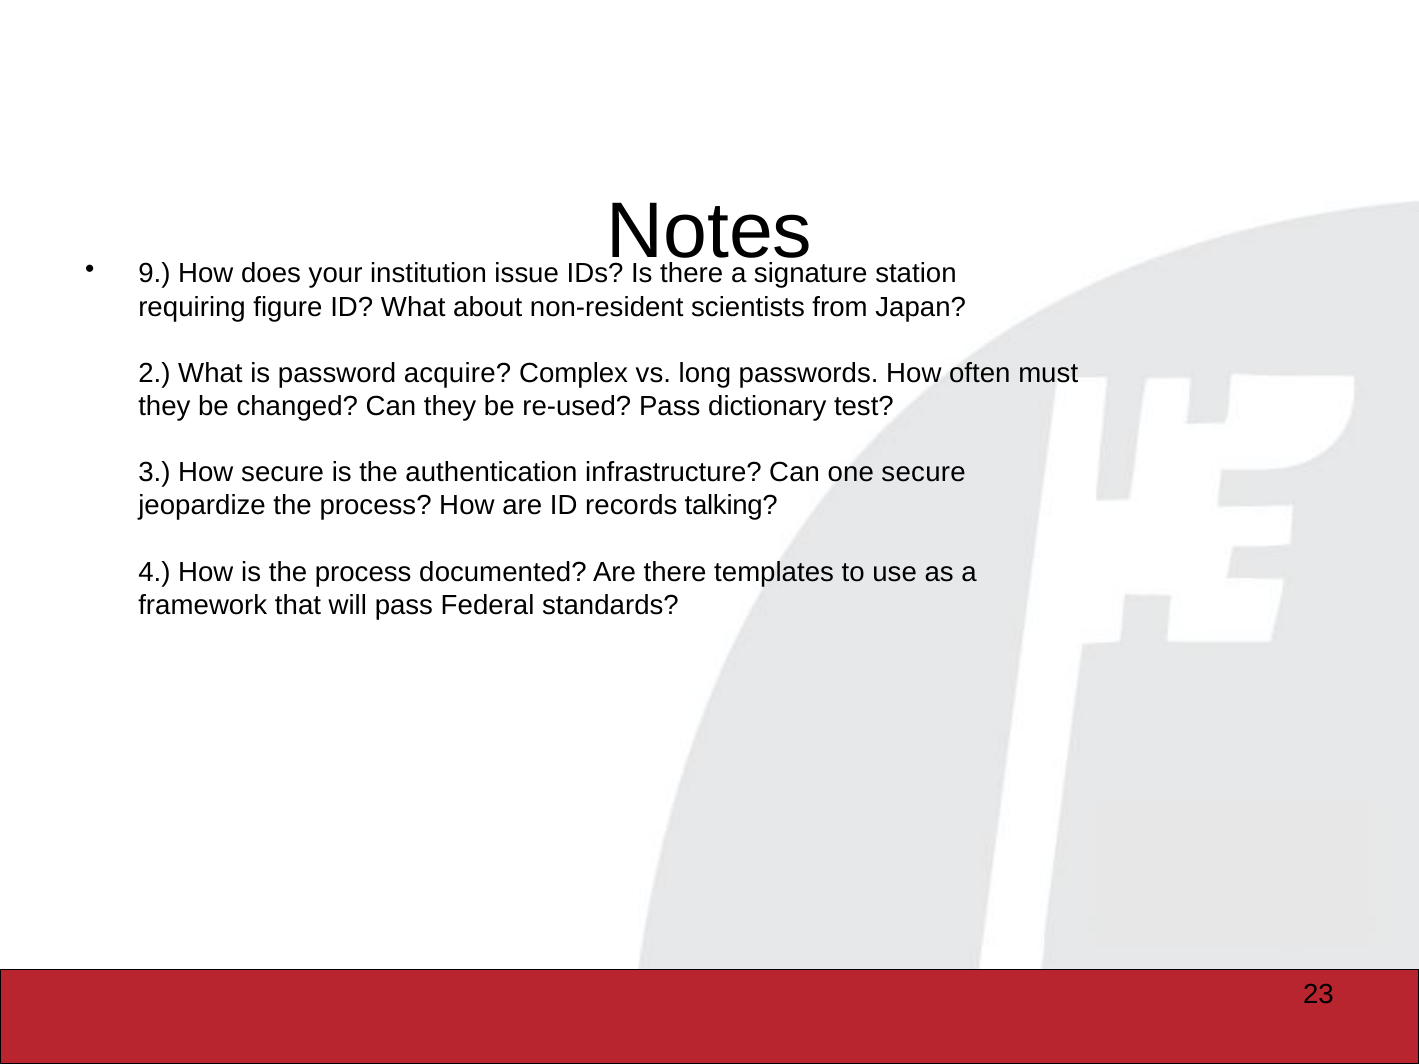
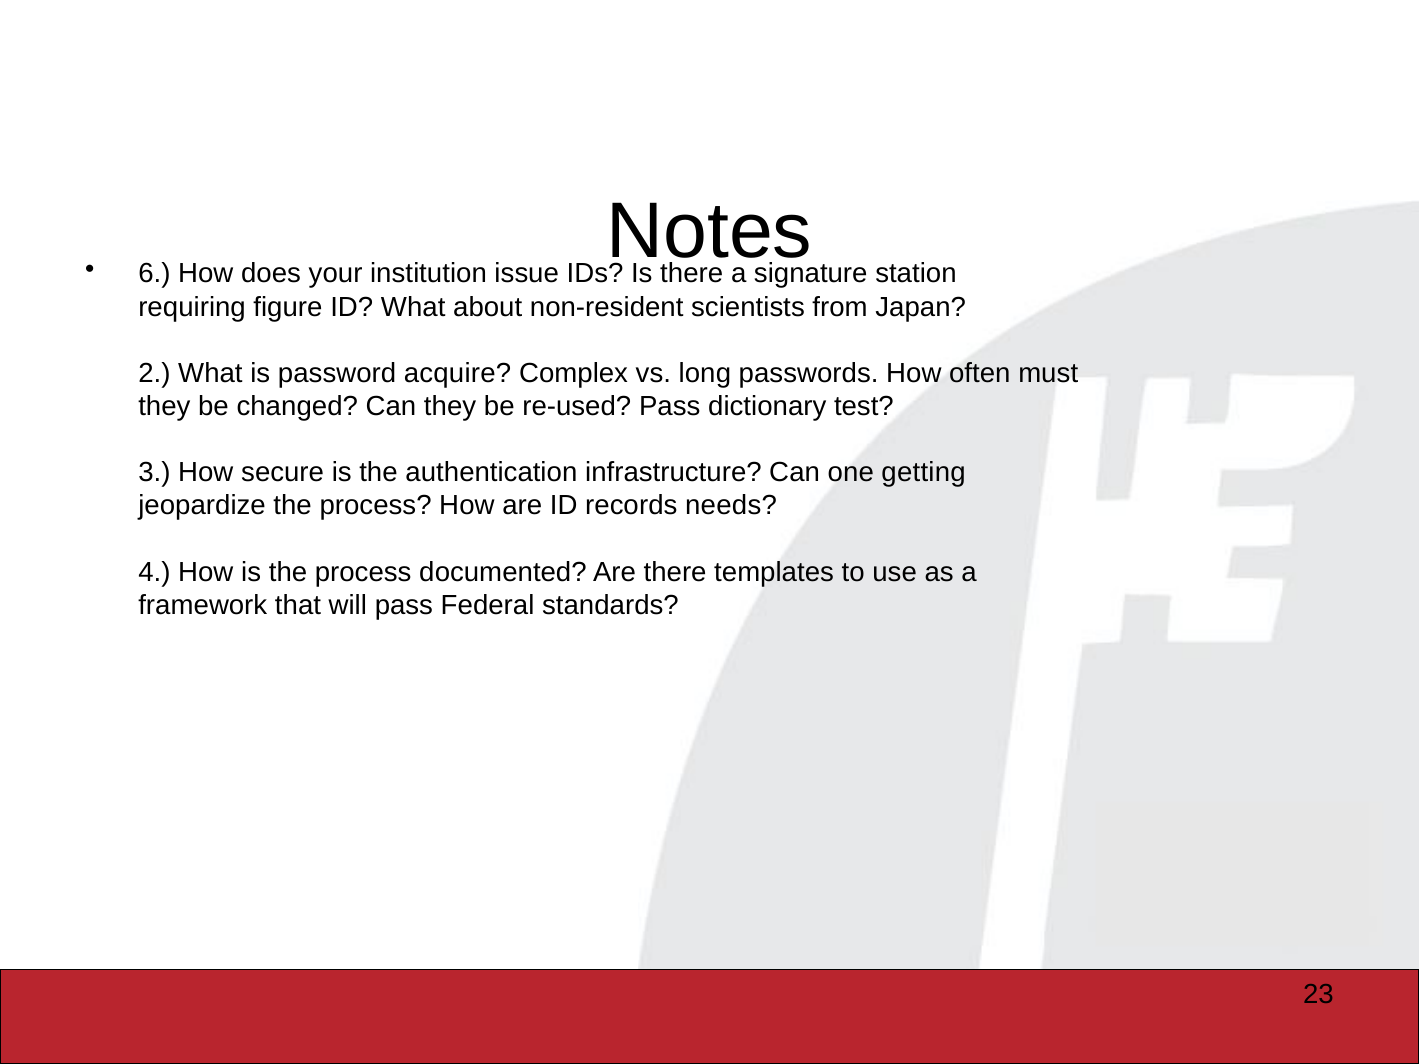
9: 9 -> 6 (154, 274)
one secure: secure -> getting (924, 473)
talking: talking -> needs (731, 506)
